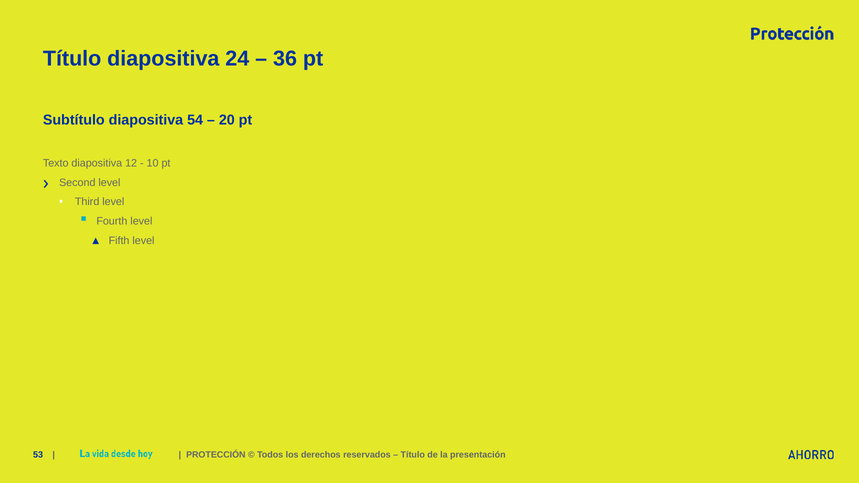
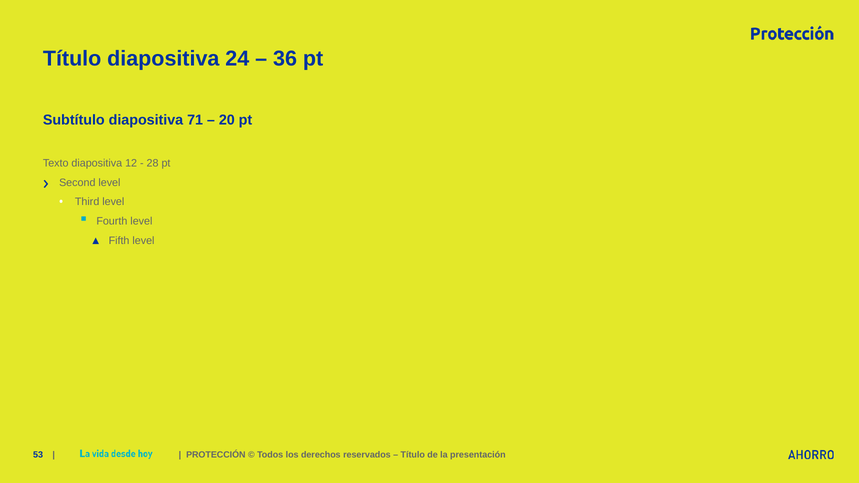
54: 54 -> 71 (195, 120)
10: 10 -> 28 (153, 163)
